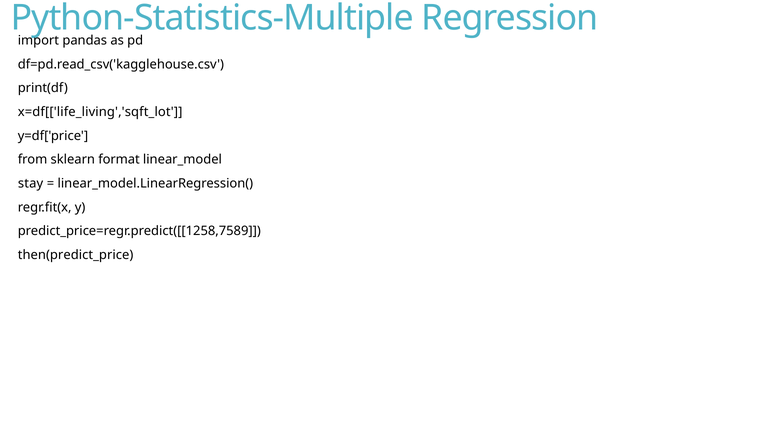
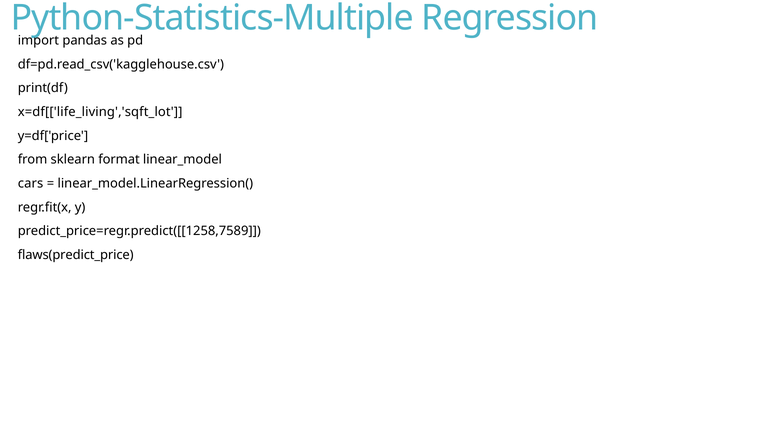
stay: stay -> cars (31, 183)
then(predict_price: then(predict_price -> flaws(predict_price (76, 255)
